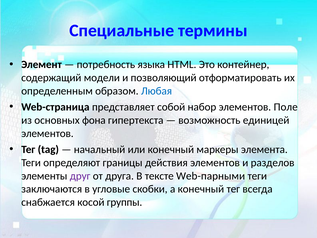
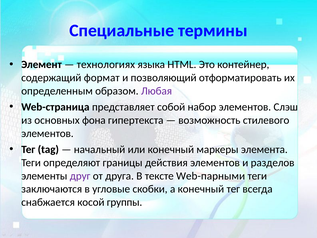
потребность: потребность -> технологиях (106, 64)
модели: модели -> формат (102, 78)
Любая colour: blue -> purple (156, 91)
Поле: Поле -> Слэш (286, 107)
единицей: единицей -> стилевого (266, 120)
